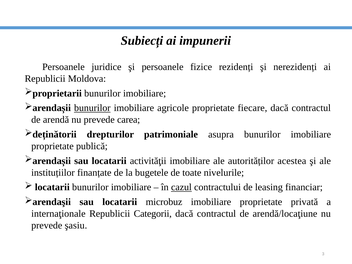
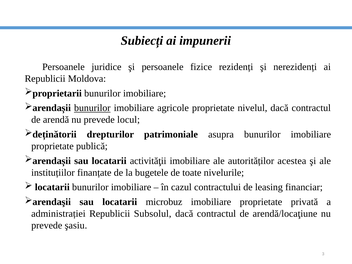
fiecare: fiecare -> nivelul (252, 108)
carea: carea -> locul (129, 120)
cazul underline: present -> none (181, 187)
internaţionale: internaţionale -> administrației (58, 214)
Categorii: Categorii -> Subsolul (153, 214)
